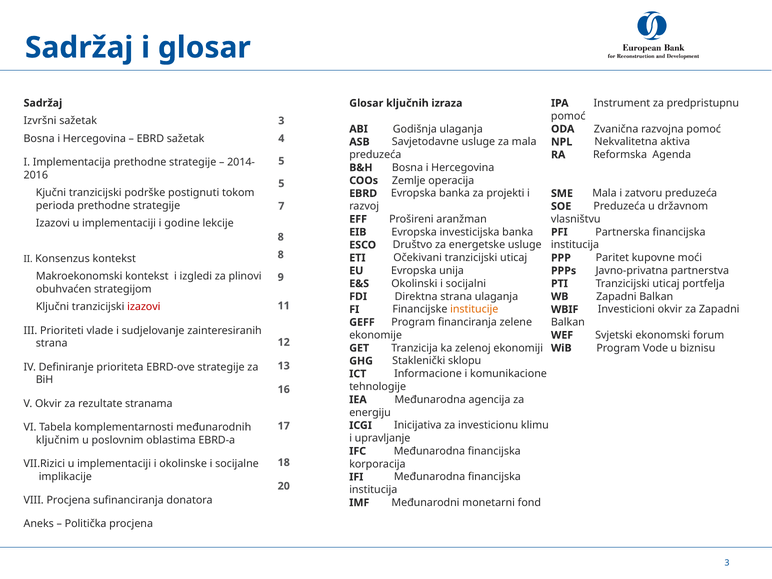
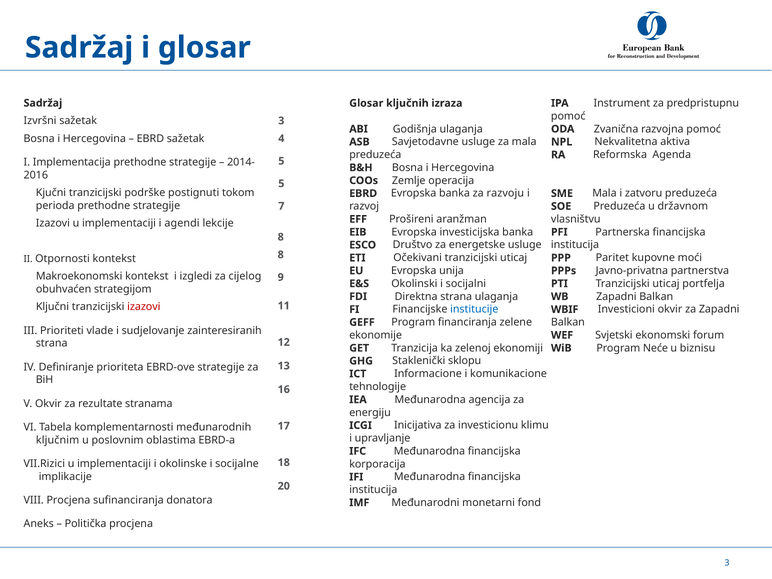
projekti: projekti -> razvoju (505, 193)
godine: godine -> agendi (182, 223)
Konsenzus: Konsenzus -> Otpornosti (63, 259)
plinovi: plinovi -> cijelog (245, 276)
institucije colour: orange -> blue (474, 309)
Vode: Vode -> Neće (655, 348)
